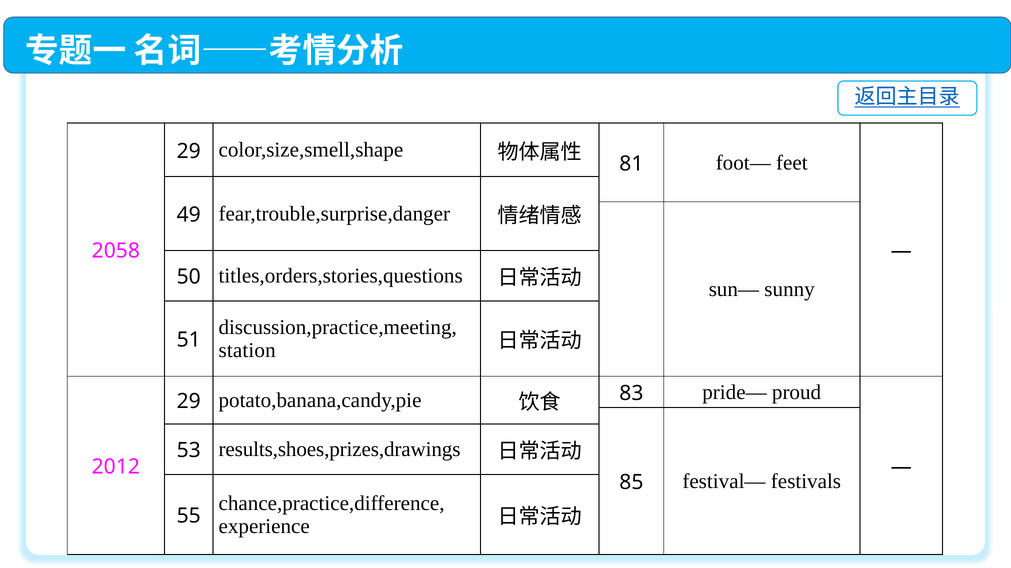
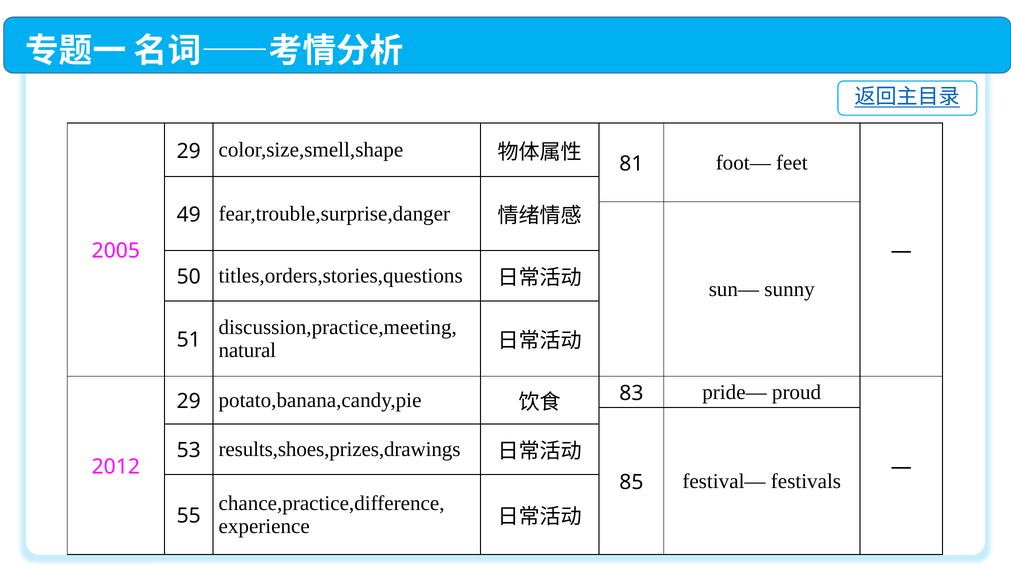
2058: 2058 -> 2005 (116, 251)
station: station -> natural (247, 351)
